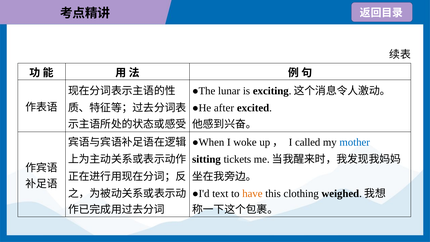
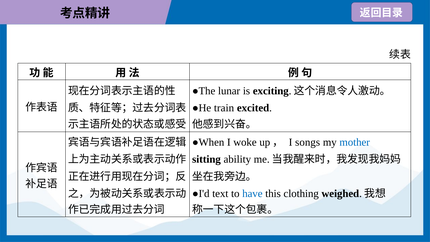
after: after -> train (224, 108)
called: called -> songs (308, 142)
tickets: tickets -> ability (237, 159)
have colour: orange -> blue (252, 193)
